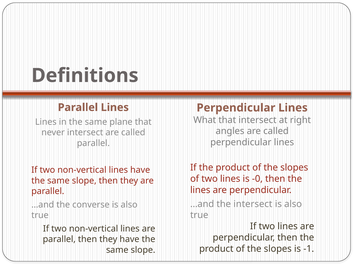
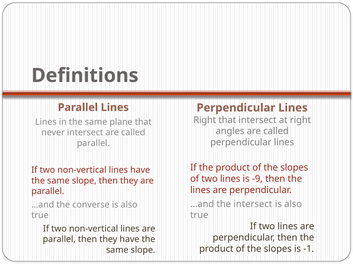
What: What -> Right (205, 120)
-0: -0 -> -9 (257, 179)
